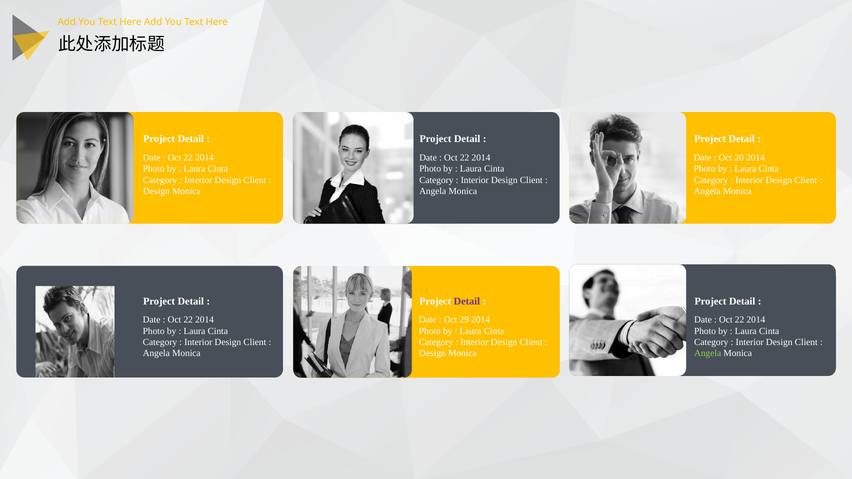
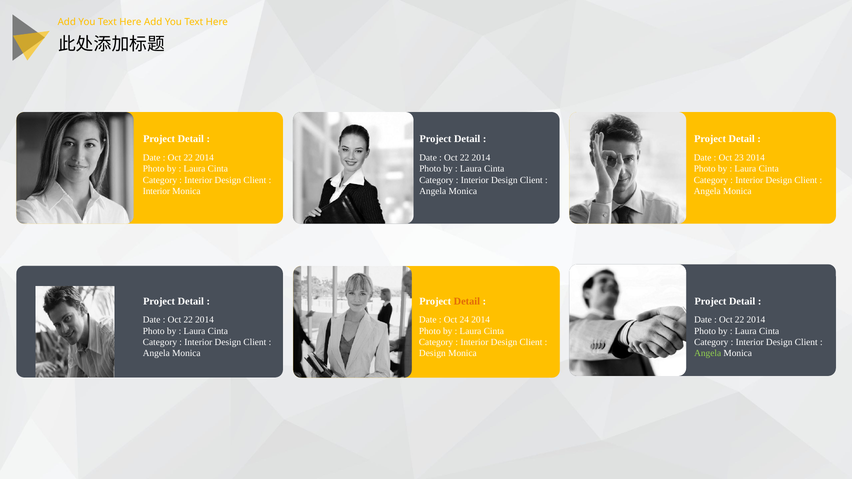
20: 20 -> 23 (739, 158)
Design: Design -> Interior (156, 191)
Detail colour: purple -> orange (467, 301)
29: 29 -> 24 (464, 320)
